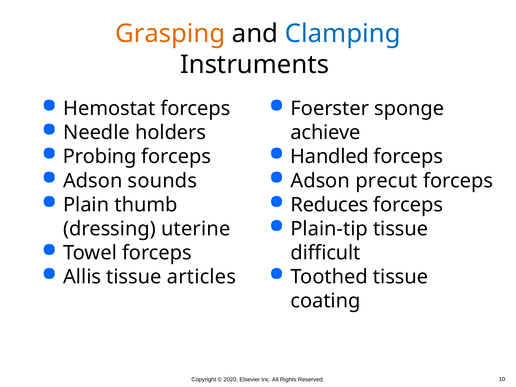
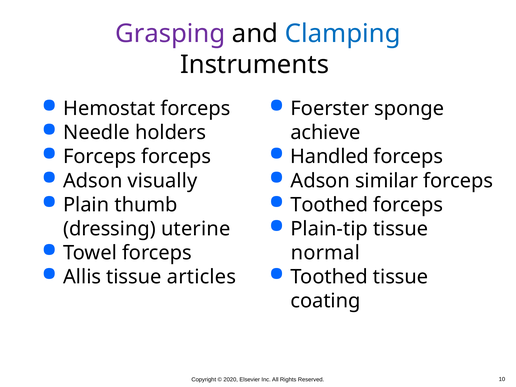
Grasping colour: orange -> purple (170, 34)
Probing: Probing -> Forceps (100, 157)
sounds: sounds -> visually (162, 181)
precut: precut -> similar (387, 181)
Reduces: Reduces -> Toothed (329, 205)
difficult: difficult -> normal (325, 253)
